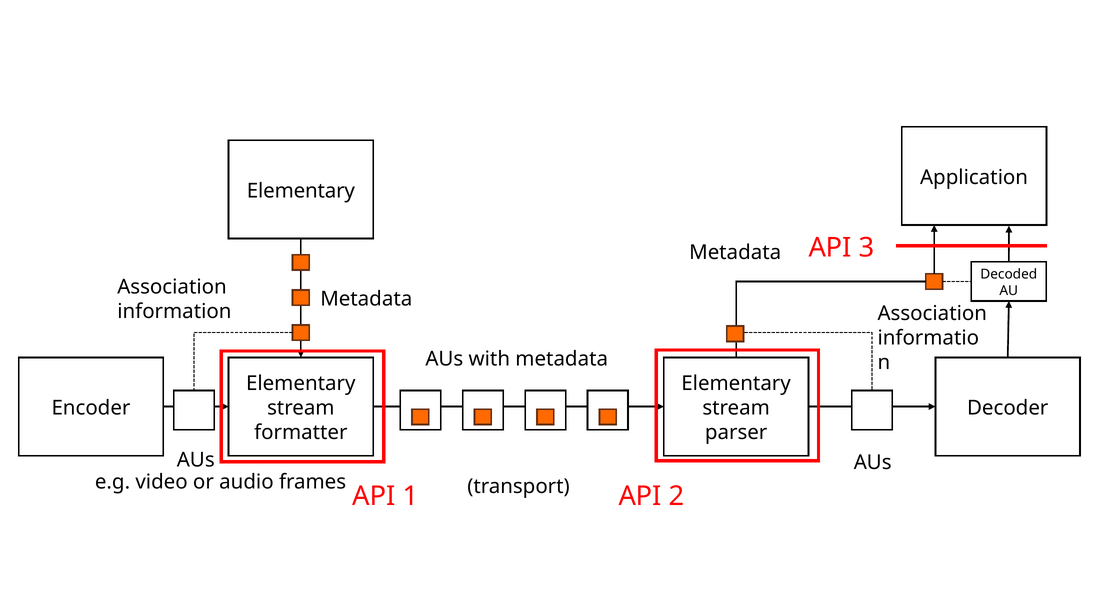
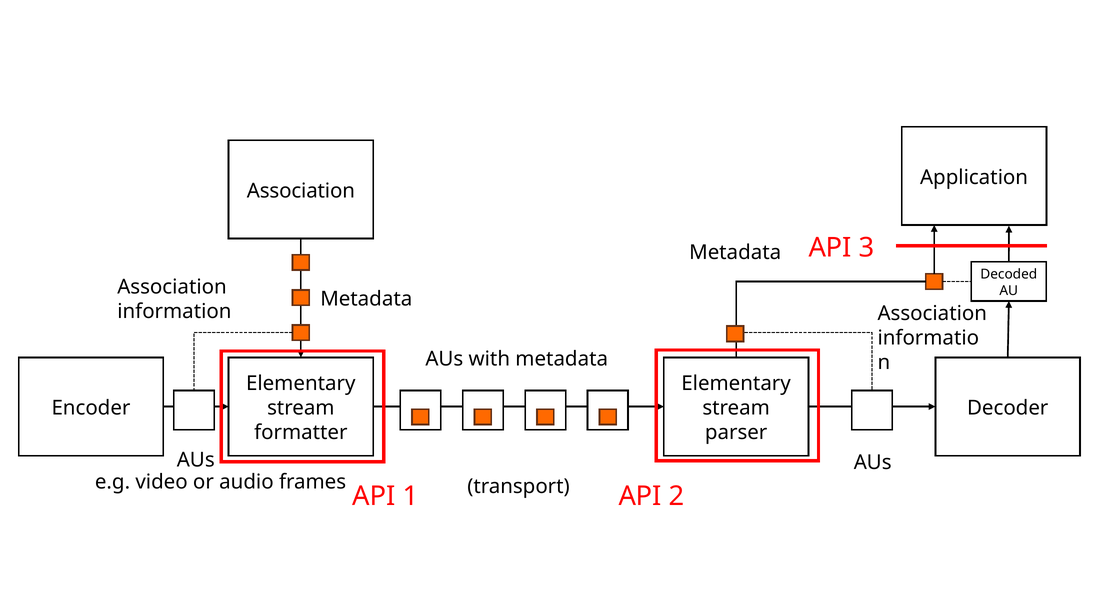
Elementary: Elementary -> Association (301, 191)
